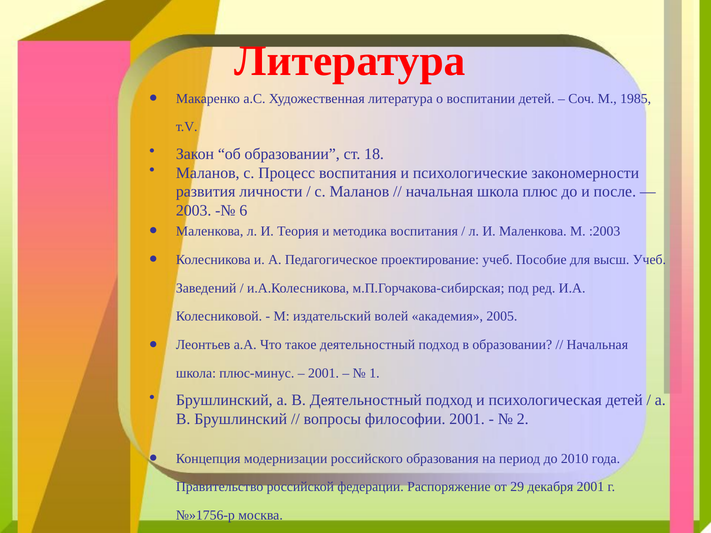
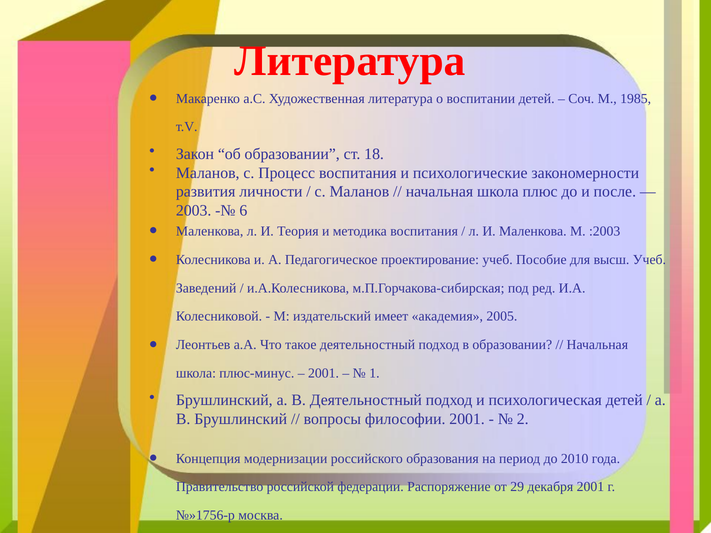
волей: волей -> имеет (391, 317)
